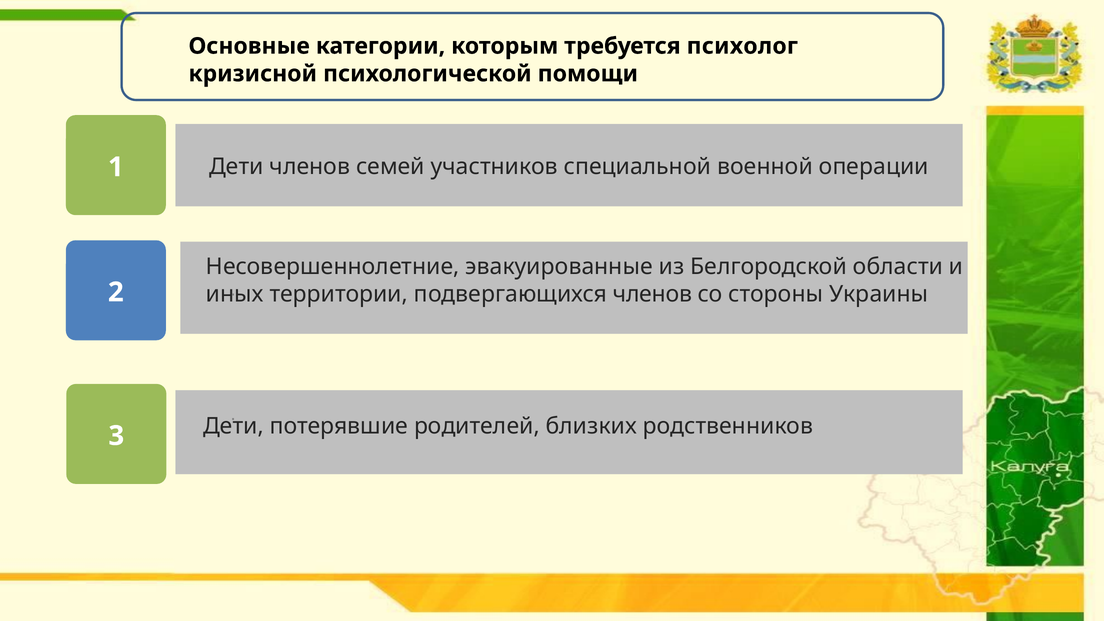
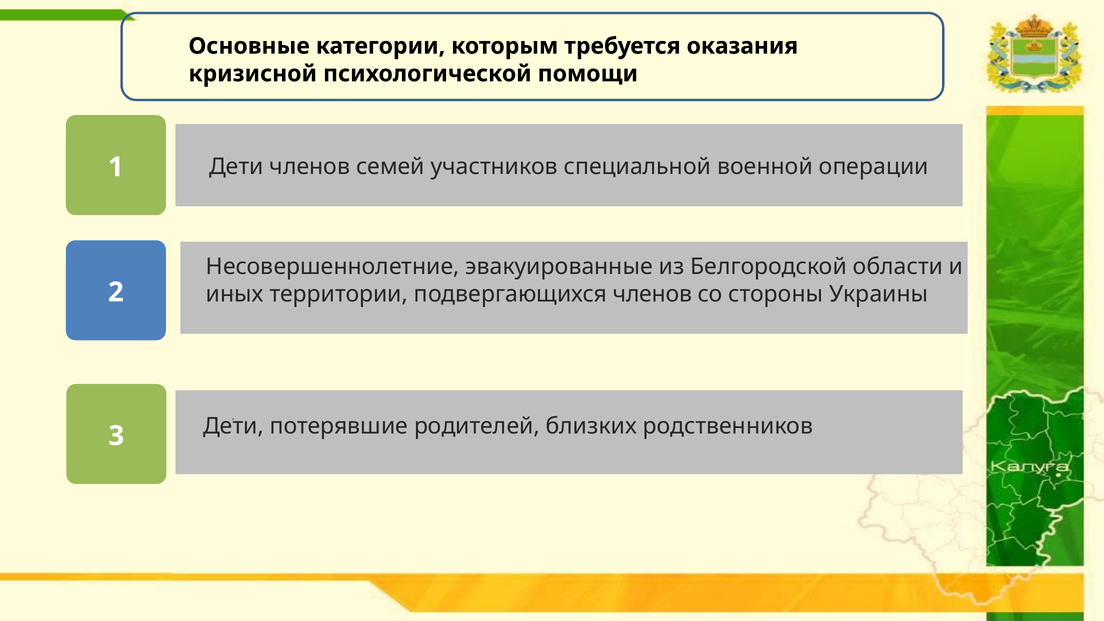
психолог: психолог -> оказания (742, 46)
